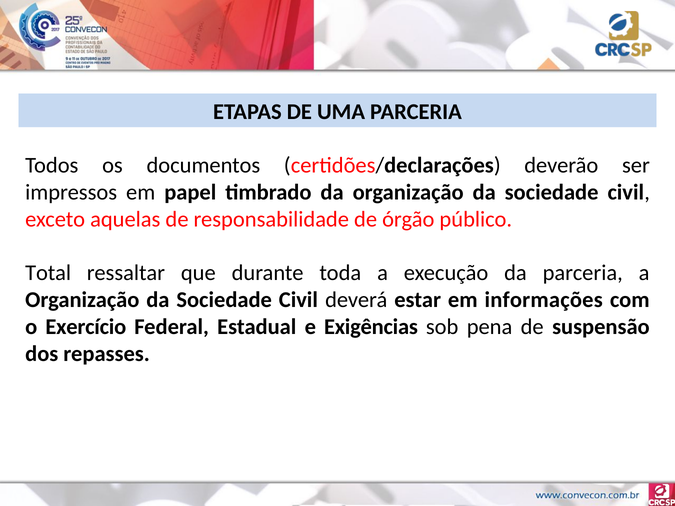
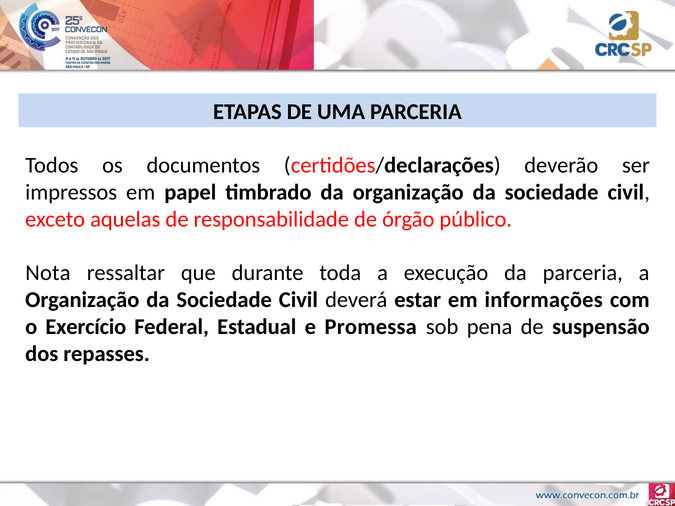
Total: Total -> Nota (48, 273)
Exigências: Exigências -> Promessa (371, 327)
